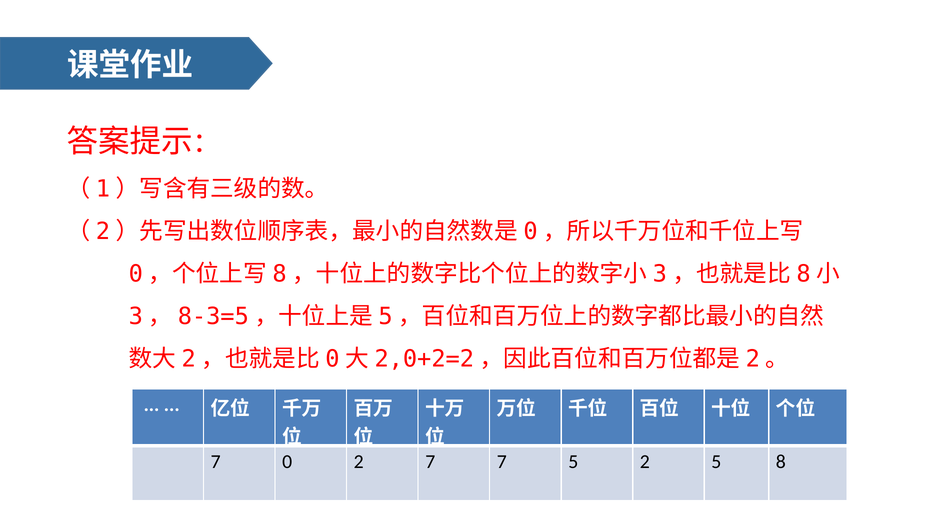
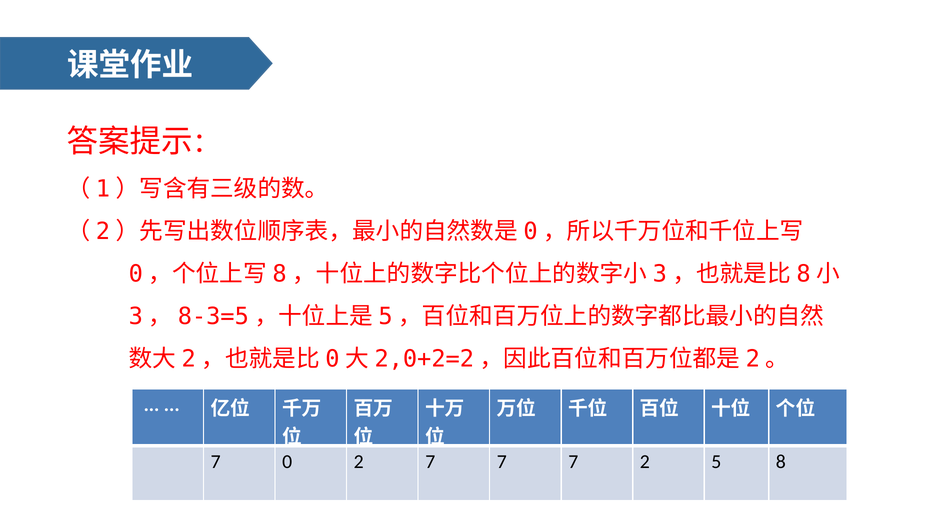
7 7 5: 5 -> 7 (573, 462)
